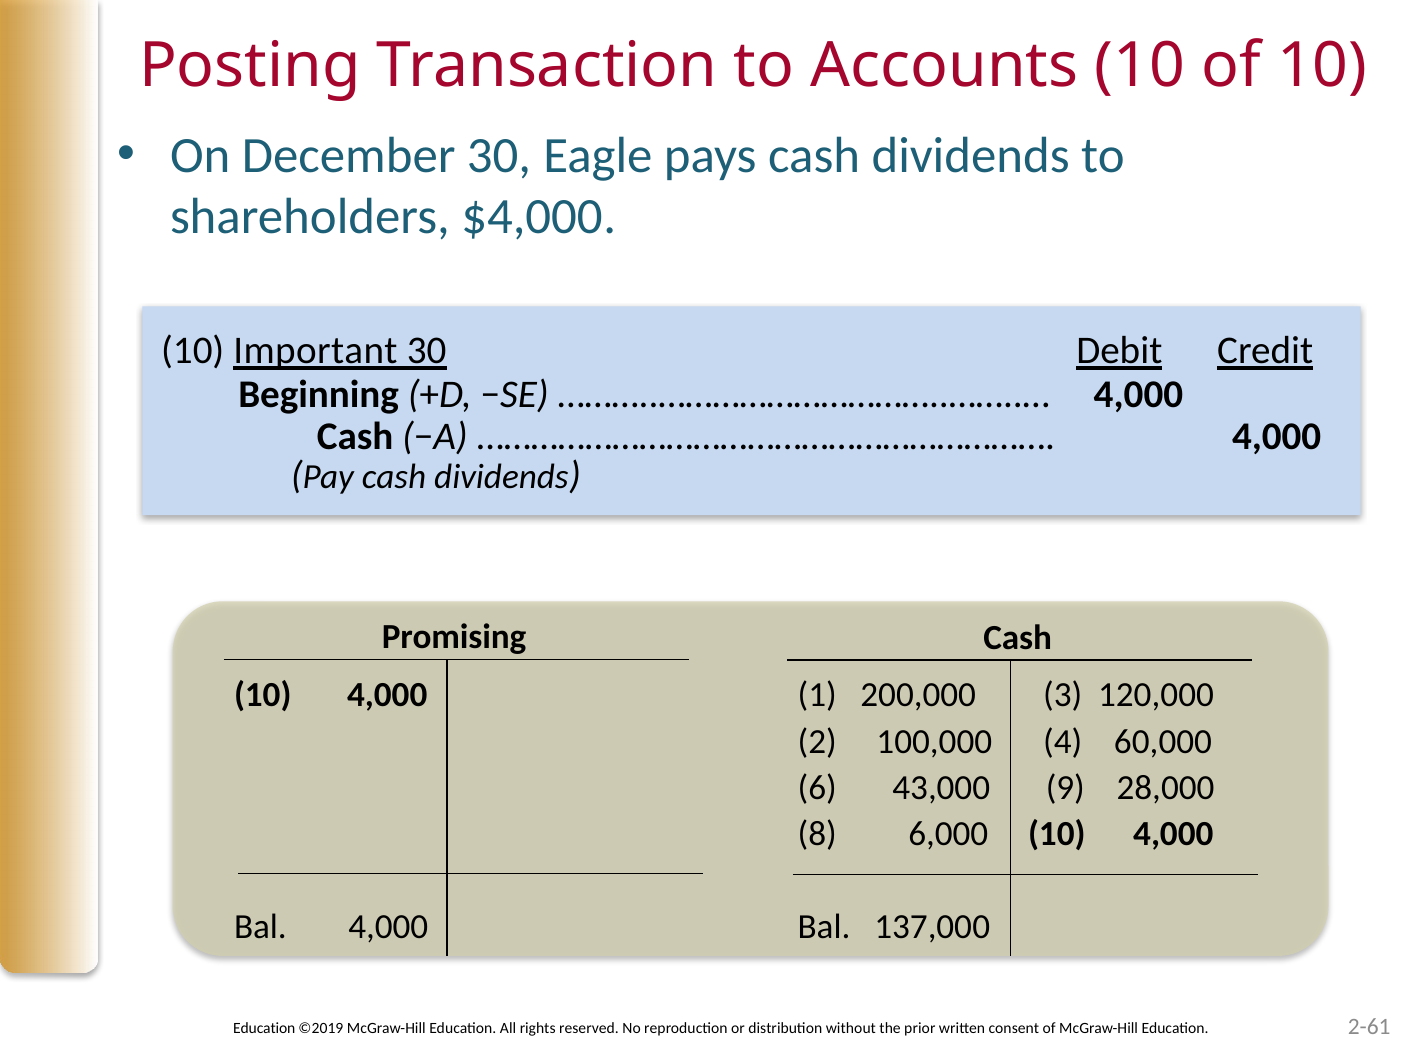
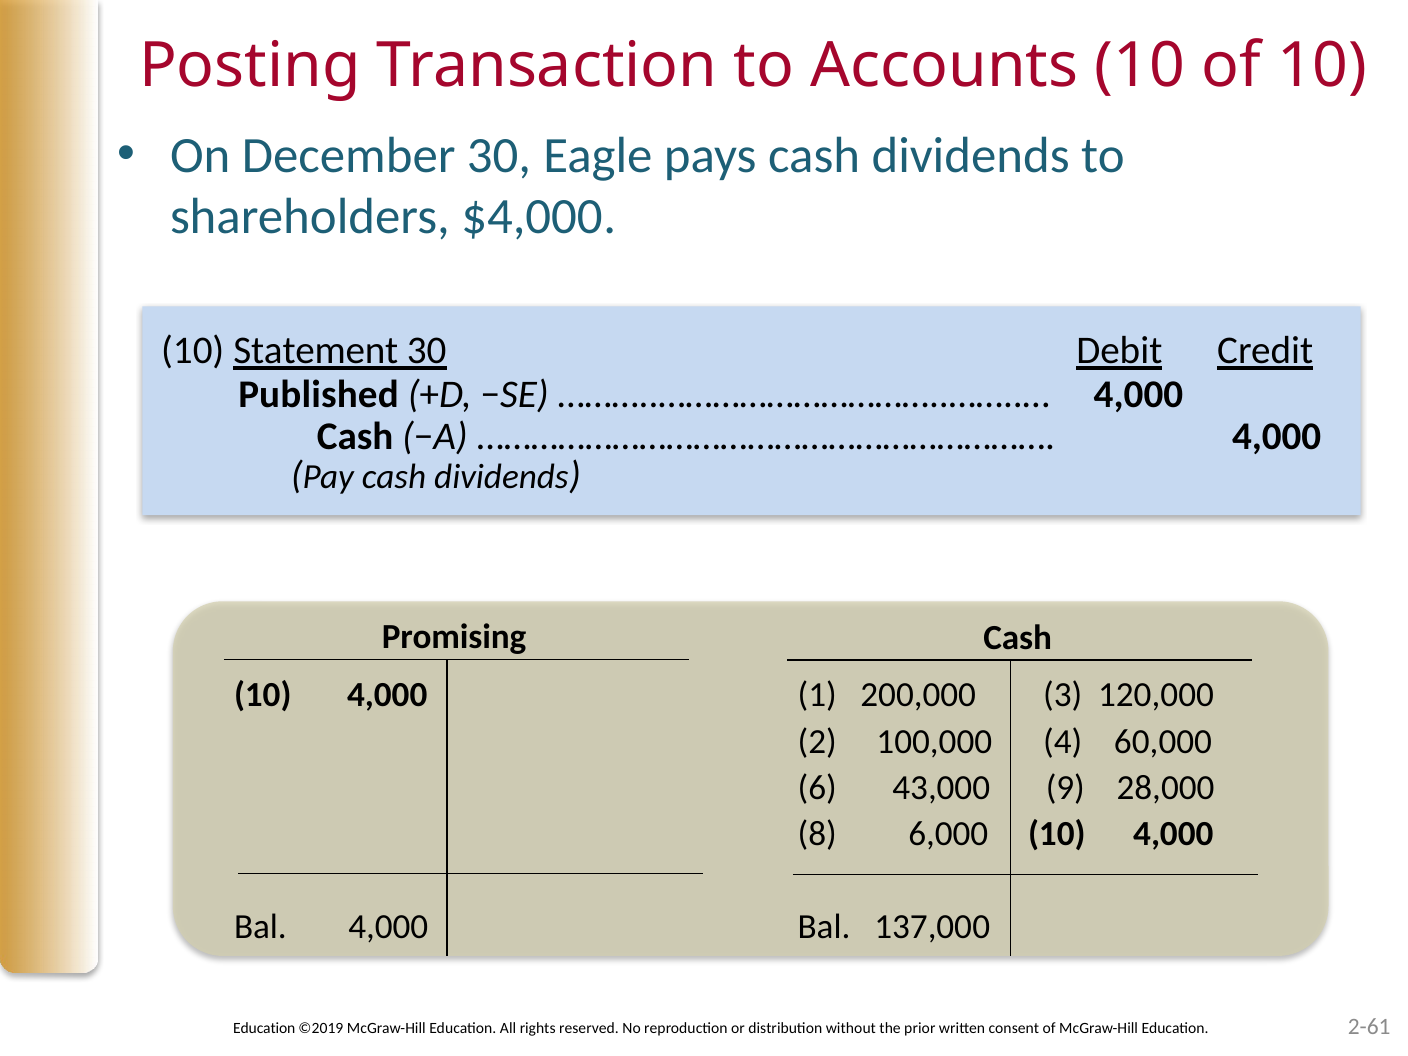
Important: Important -> Statement (316, 351)
Beginning: Beginning -> Published (319, 394)
